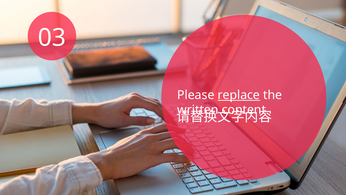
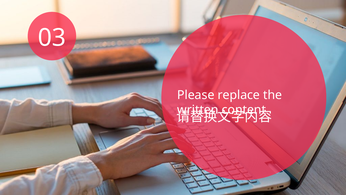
replace underline: present -> none (239, 95)
